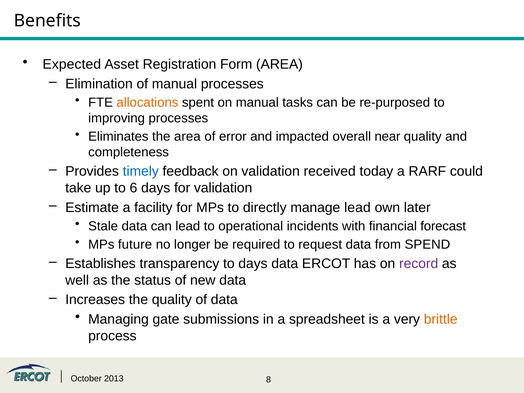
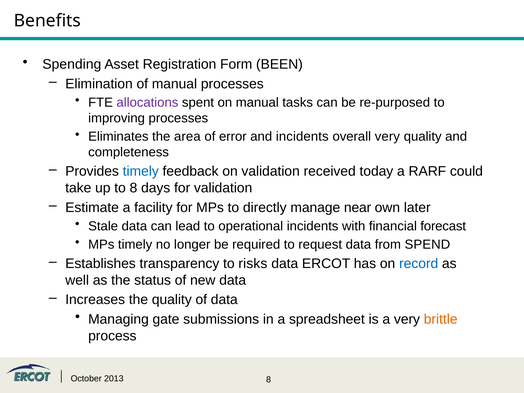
Expected: Expected -> Spending (72, 64)
Form AREA: AREA -> BEEN (279, 64)
allocations colour: orange -> purple (147, 102)
and impacted: impacted -> incidents (302, 137)
overall near: near -> very (387, 137)
to 6: 6 -> 8 (133, 188)
manage lead: lead -> near (358, 207)
MPs future: future -> timely (135, 245)
to days: days -> risks (253, 264)
record colour: purple -> blue (419, 264)
